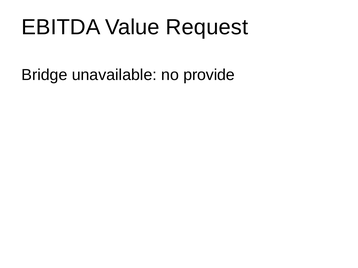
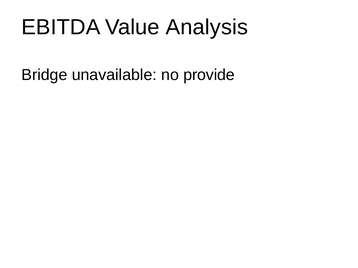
Request: Request -> Analysis (207, 27)
